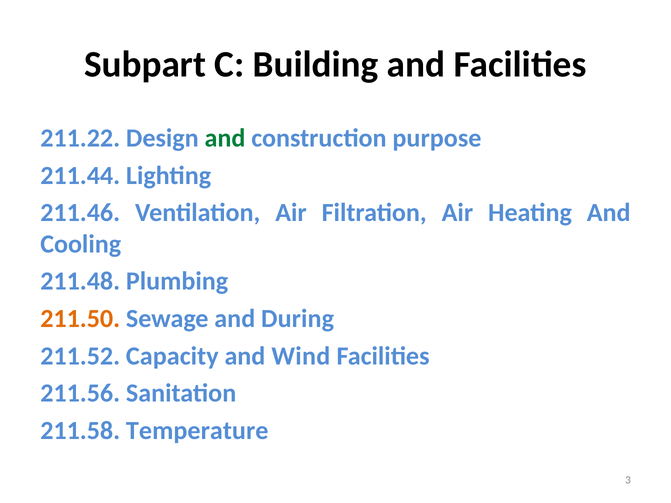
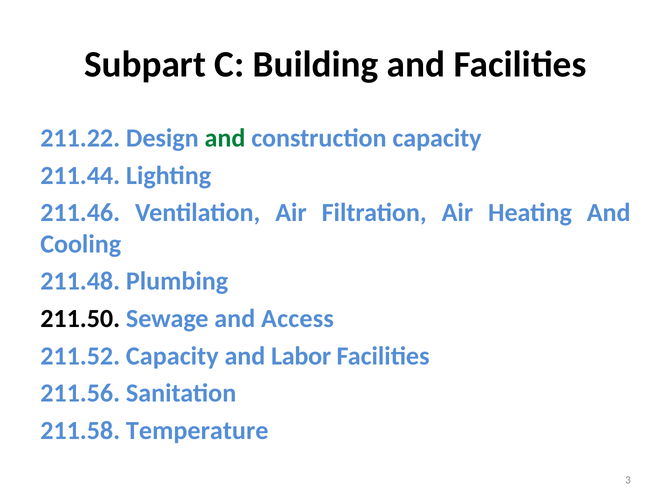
construction purpose: purpose -> capacity (437, 138)
211.50 colour: orange -> black (80, 319)
During: During -> Access (297, 319)
Wind: Wind -> Labor (301, 356)
